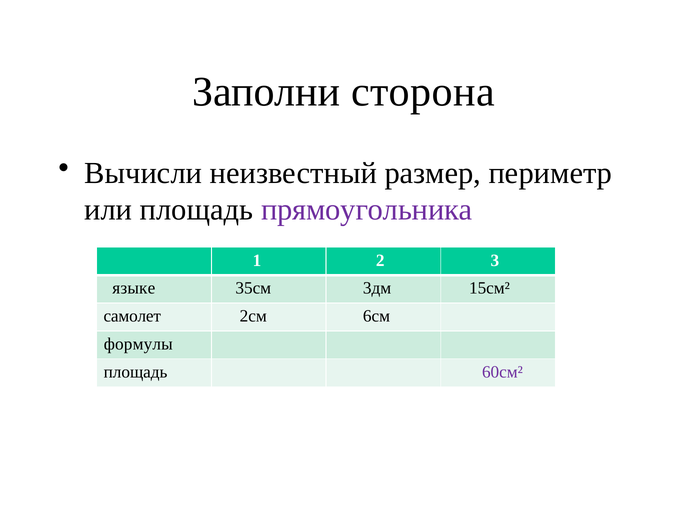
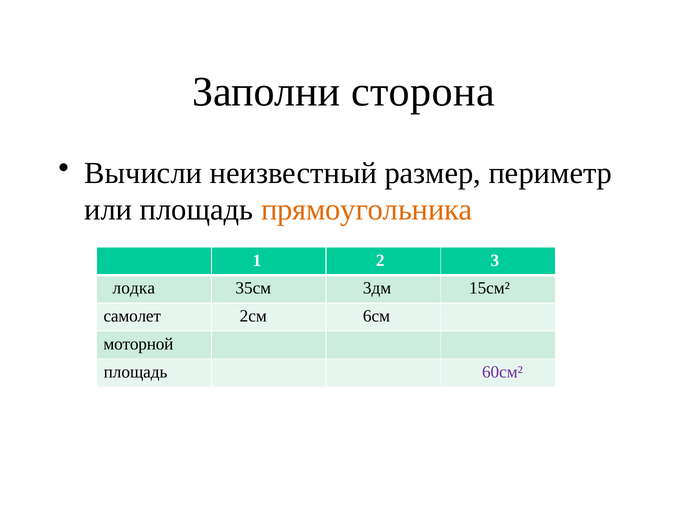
прямоугольника colour: purple -> orange (367, 210)
языке: языке -> лодка (134, 288)
формулы: формулы -> моторной (138, 344)
